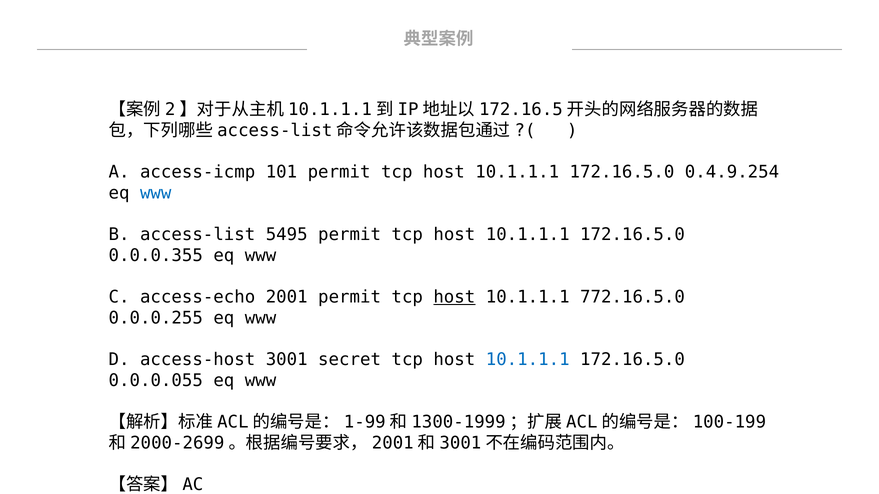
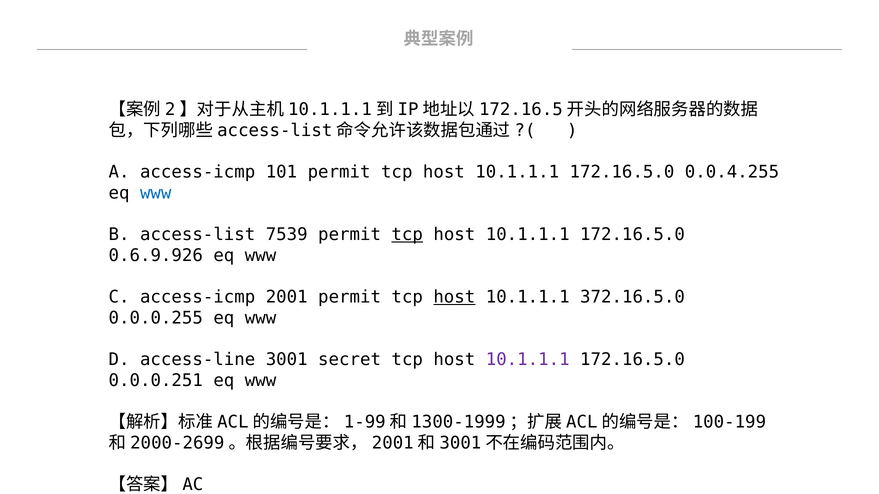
0.4.9.254: 0.4.9.254 -> 0.0.4.255 (732, 172)
5495: 5495 -> 7539 (287, 235)
tcp underline: none -> present (407, 235)
0.0.0.355: 0.0.0.355 -> 0.6.9.926 (156, 256)
C access-echo: access-echo -> access-icmp (198, 297)
772.16.5.0: 772.16.5.0 -> 372.16.5.0 (632, 297)
access-host: access-host -> access-line (198, 360)
10.1.1.1 colour: blue -> purple (528, 360)
0.0.0.055: 0.0.0.055 -> 0.0.0.251 (156, 381)
